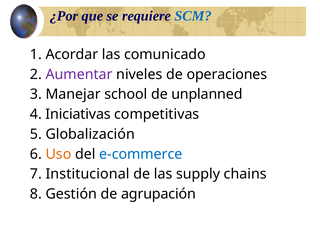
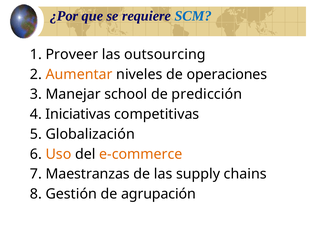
Acordar: Acordar -> Proveer (72, 54)
comunicado: comunicado -> outsourcing (165, 54)
Aumentar colour: purple -> orange (79, 74)
unplanned: unplanned -> predicción (207, 94)
e-commerce colour: blue -> orange (141, 154)
Institucional: Institucional -> Maestranzas (88, 174)
